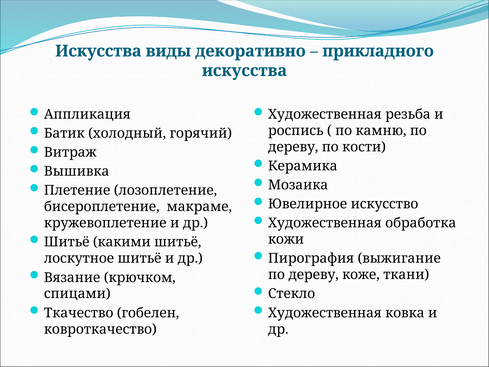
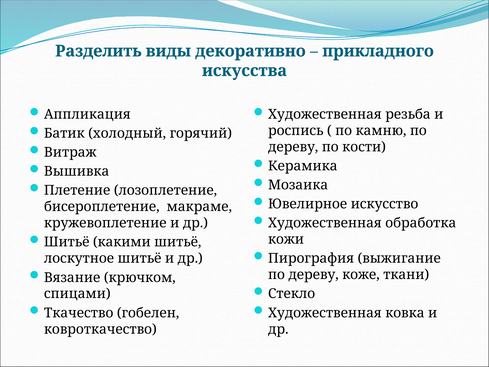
Искусства: Искусства -> Разделить (98, 51)
